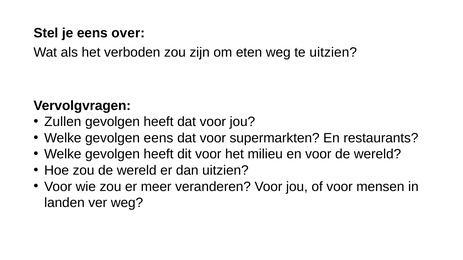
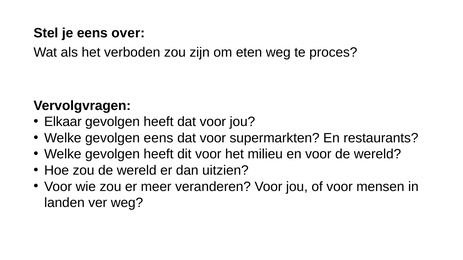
te uitzien: uitzien -> proces (333, 52)
Zullen: Zullen -> Elkaar (63, 122)
